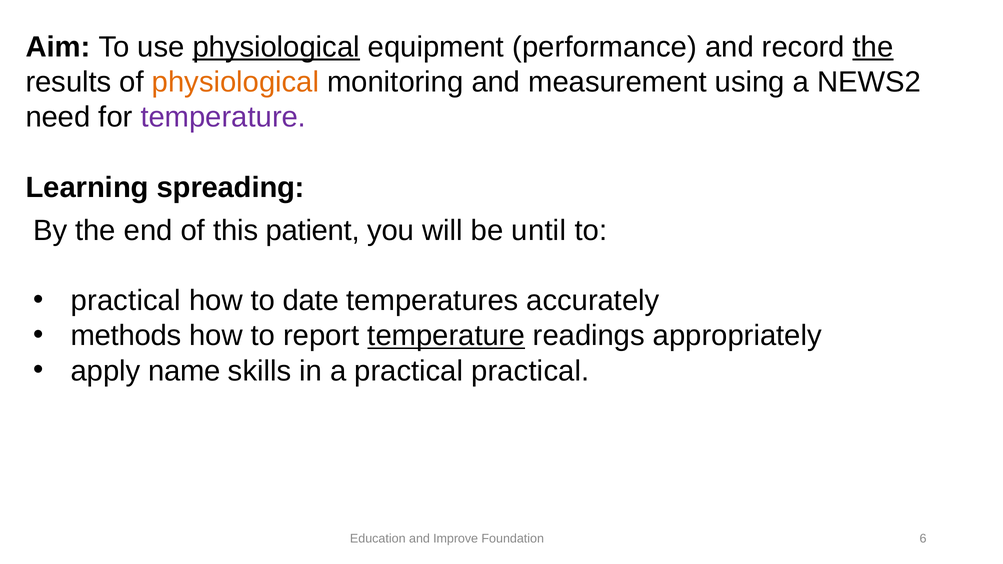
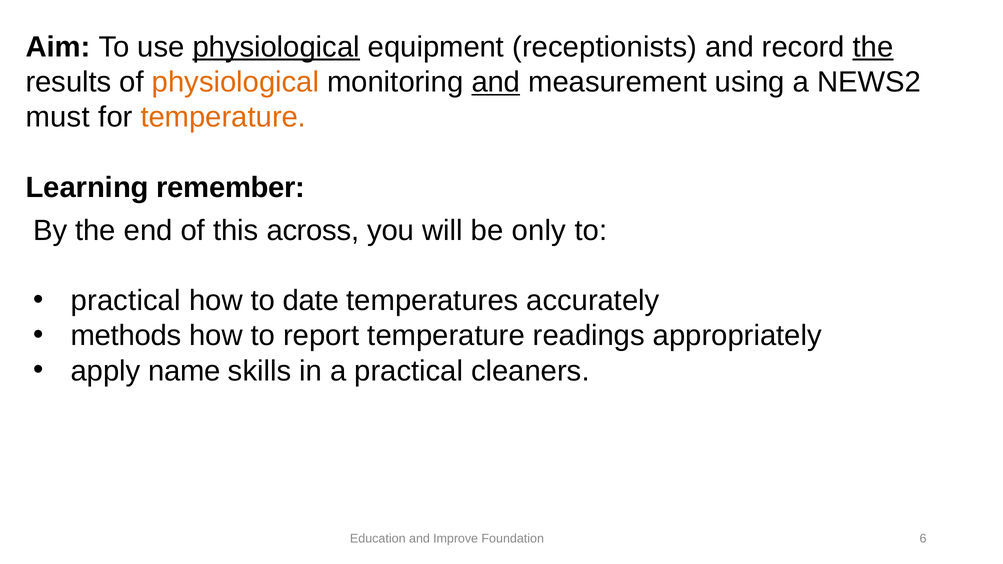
performance: performance -> receptionists (605, 47)
and underline: none -> present (496, 82)
need: need -> must (58, 117)
temperature colour: purple -> orange (223, 117)
spreading: spreading -> remember (231, 188)
patient: patient -> across (313, 230)
until: until -> only (539, 230)
temperature underline: present -> none (446, 336)
practical practical: practical -> cleaners (530, 371)
